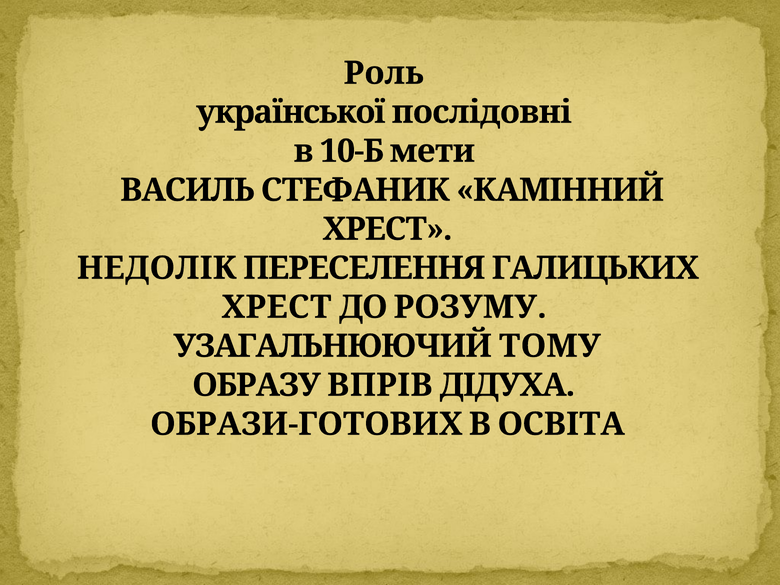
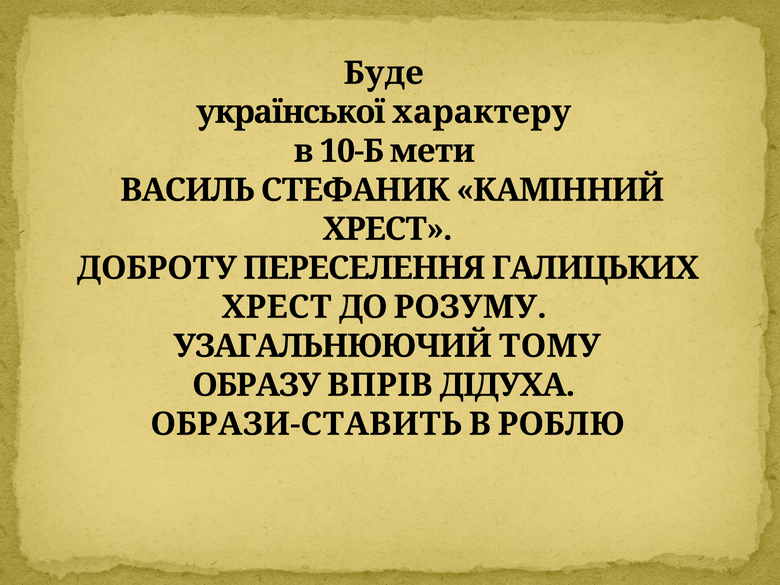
Роль: Роль -> Буде (384, 73)
послідовні: послідовні -> характеру (482, 112)
НЕДОЛІК: НЕДОЛІК -> ДОБРОТУ (157, 268)
ОБРАЗИ-ГОТОВИХ: ОБРАЗИ-ГОТОВИХ -> ОБРАЗИ-СТАВИТЬ (306, 424)
ОСВІТА: ОСВІТА -> РОБЛЮ (561, 424)
